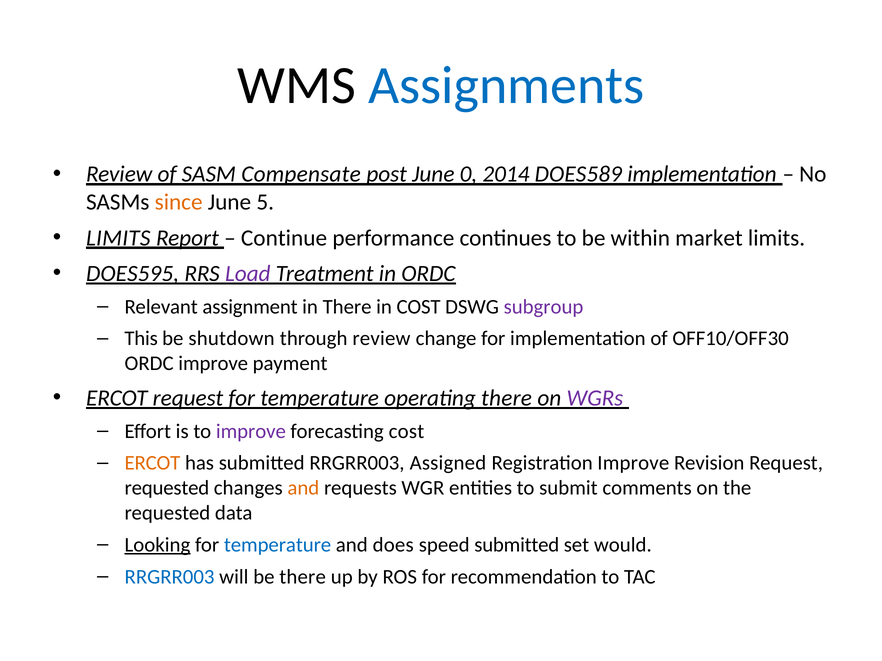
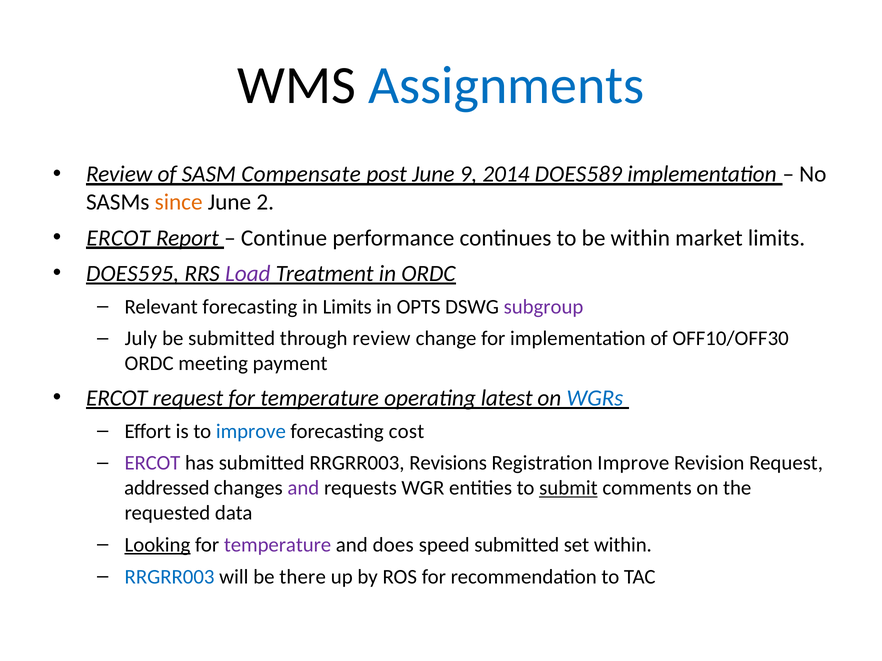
0: 0 -> 9 (468, 174)
5: 5 -> 2 (265, 202)
LIMITS: LIMITS -> ERCOT (118, 238)
Relevant assignment: assignment -> forecasting (250, 307)
in There: There -> Limits (347, 307)
in COST: COST -> OPTS (419, 307)
This: This -> July (141, 339)
be shutdown: shutdown -> submitted (232, 339)
ORDC improve: improve -> meeting (213, 364)
operating there: there -> latest (507, 398)
WGRs colour: purple -> blue (595, 398)
improve colour: purple -> blue (251, 431)
ERCOT colour: orange -> purple (152, 463)
Assigned: Assigned -> Revisions (448, 463)
requested: requested -> addressed (167, 488)
and colour: orange -> purple (303, 488)
submit underline: none -> present (568, 488)
temperature colour: blue -> purple (278, 545)
set would: would -> within (623, 545)
